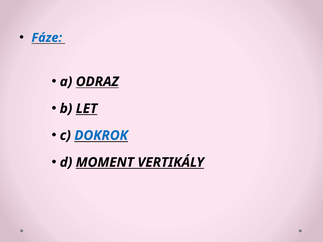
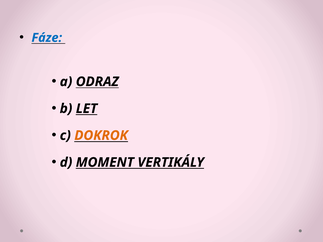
DOKROK colour: blue -> orange (101, 136)
